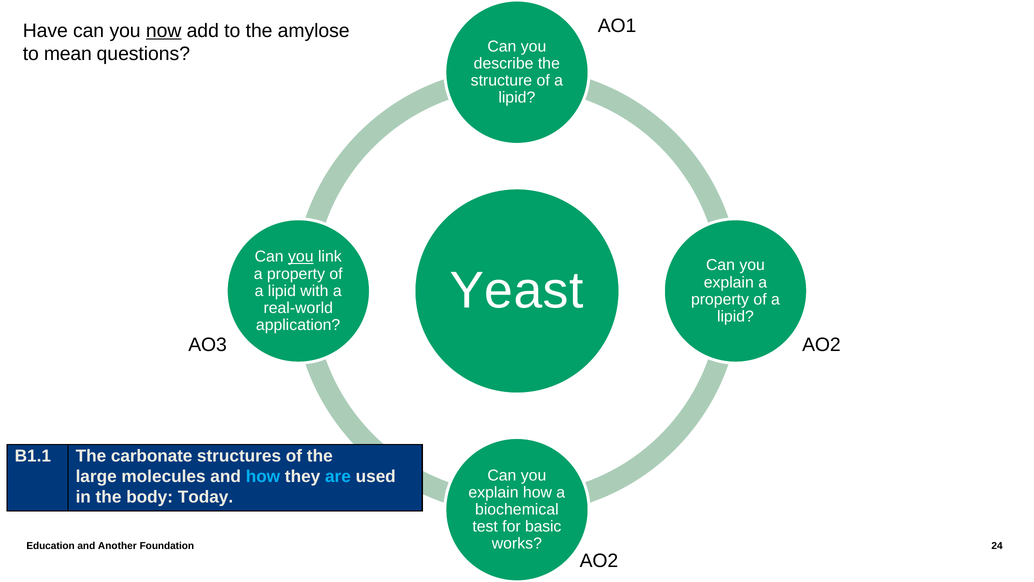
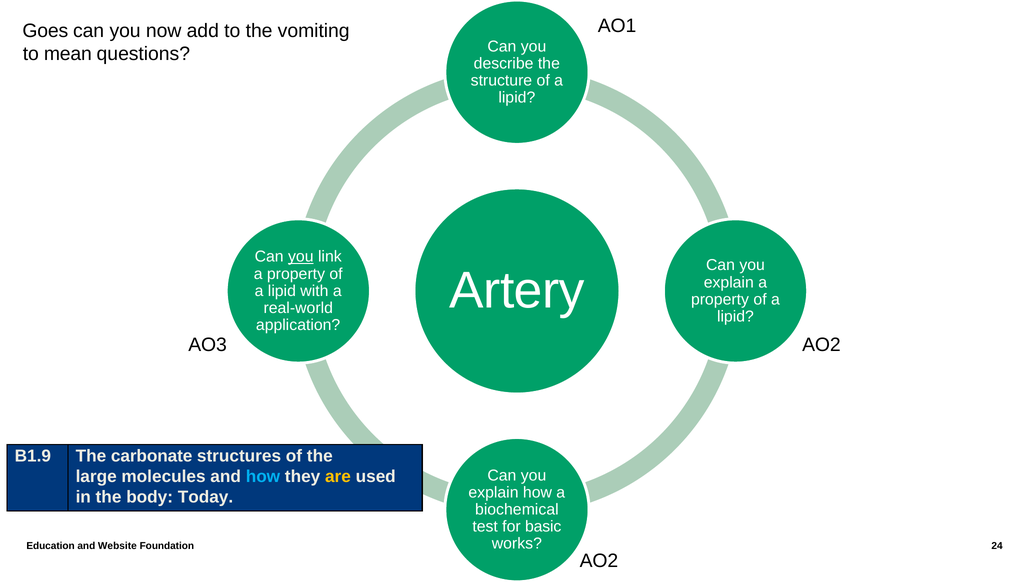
Have: Have -> Goes (45, 31)
now underline: present -> none (164, 31)
amylose: amylose -> vomiting (314, 31)
Yeast: Yeast -> Artery (517, 290)
B1.1: B1.1 -> B1.9 (33, 456)
are colour: light blue -> yellow (338, 476)
Another: Another -> Website (117, 546)
